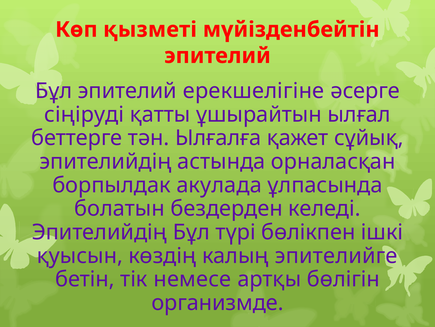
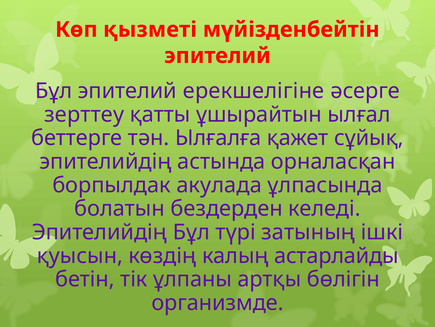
сіңіруді: сіңіруді -> зерттеу (84, 114)
бөлікпен: бөлікпен -> затының (308, 232)
эпителийге: эпителийге -> астарлайды (336, 255)
немесе: немесе -> ұлпаны (193, 279)
